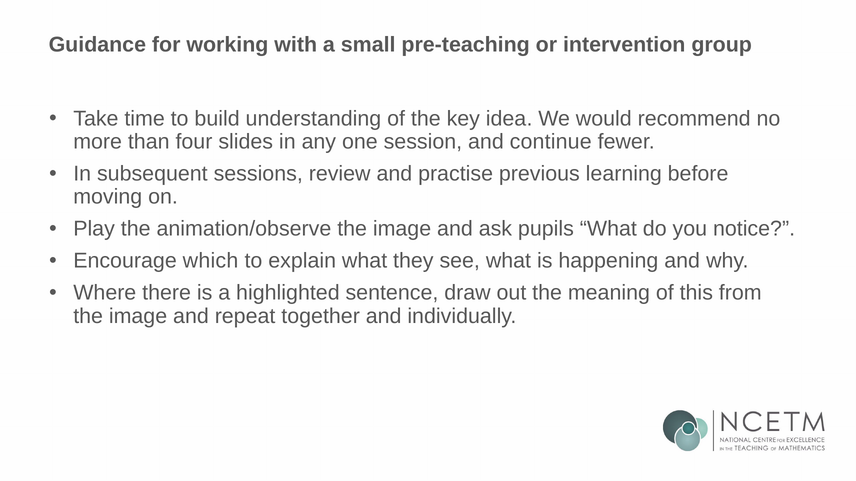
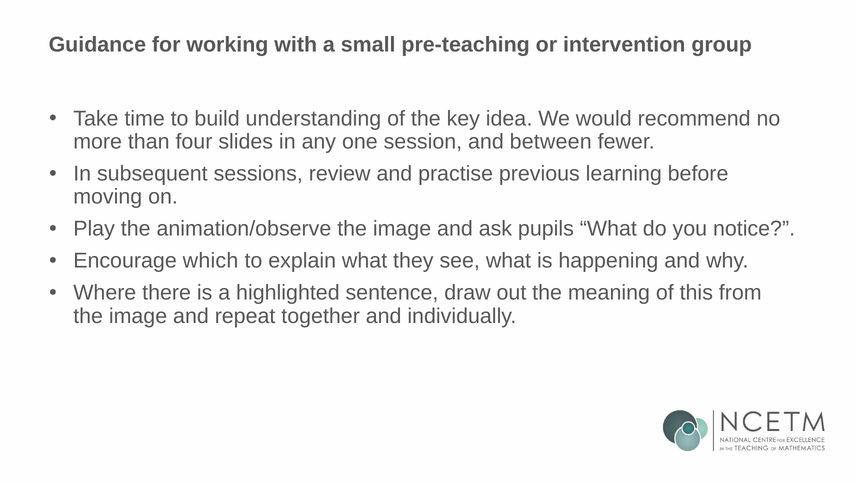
continue: continue -> between (551, 142)
